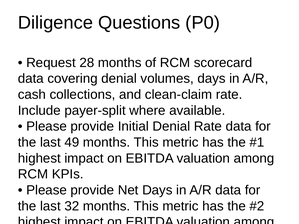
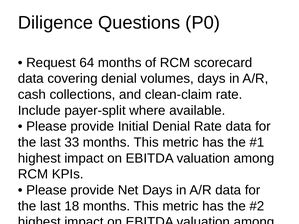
28: 28 -> 64 (87, 63)
49: 49 -> 33 (72, 142)
32: 32 -> 18 (72, 206)
